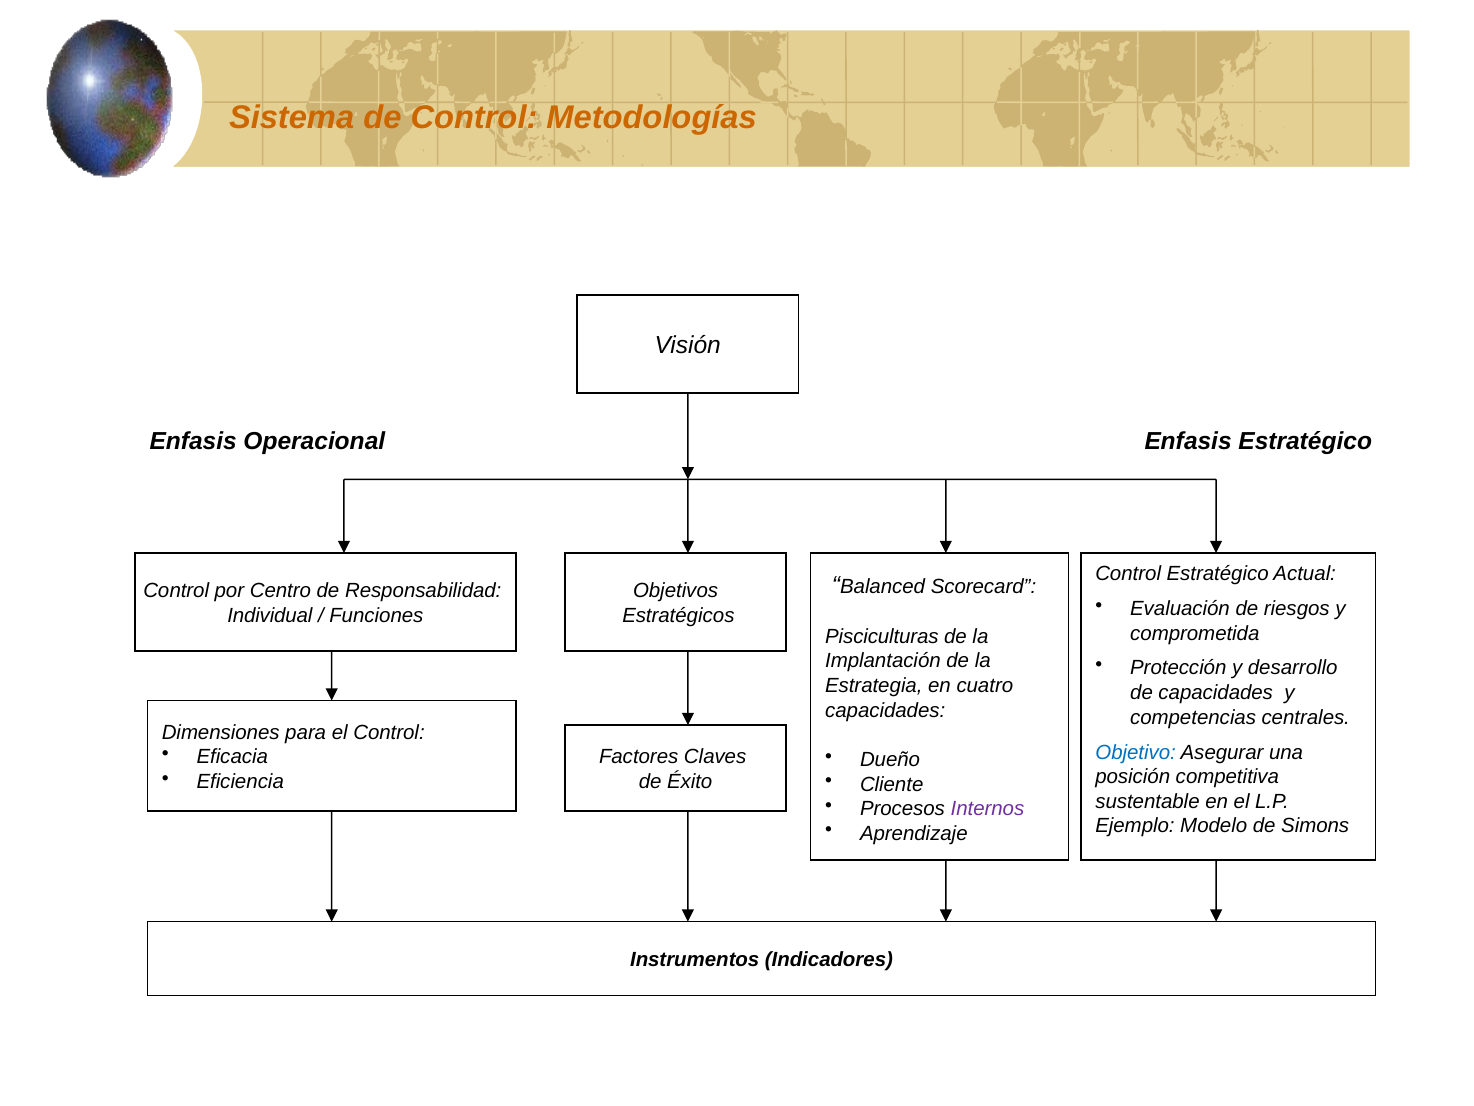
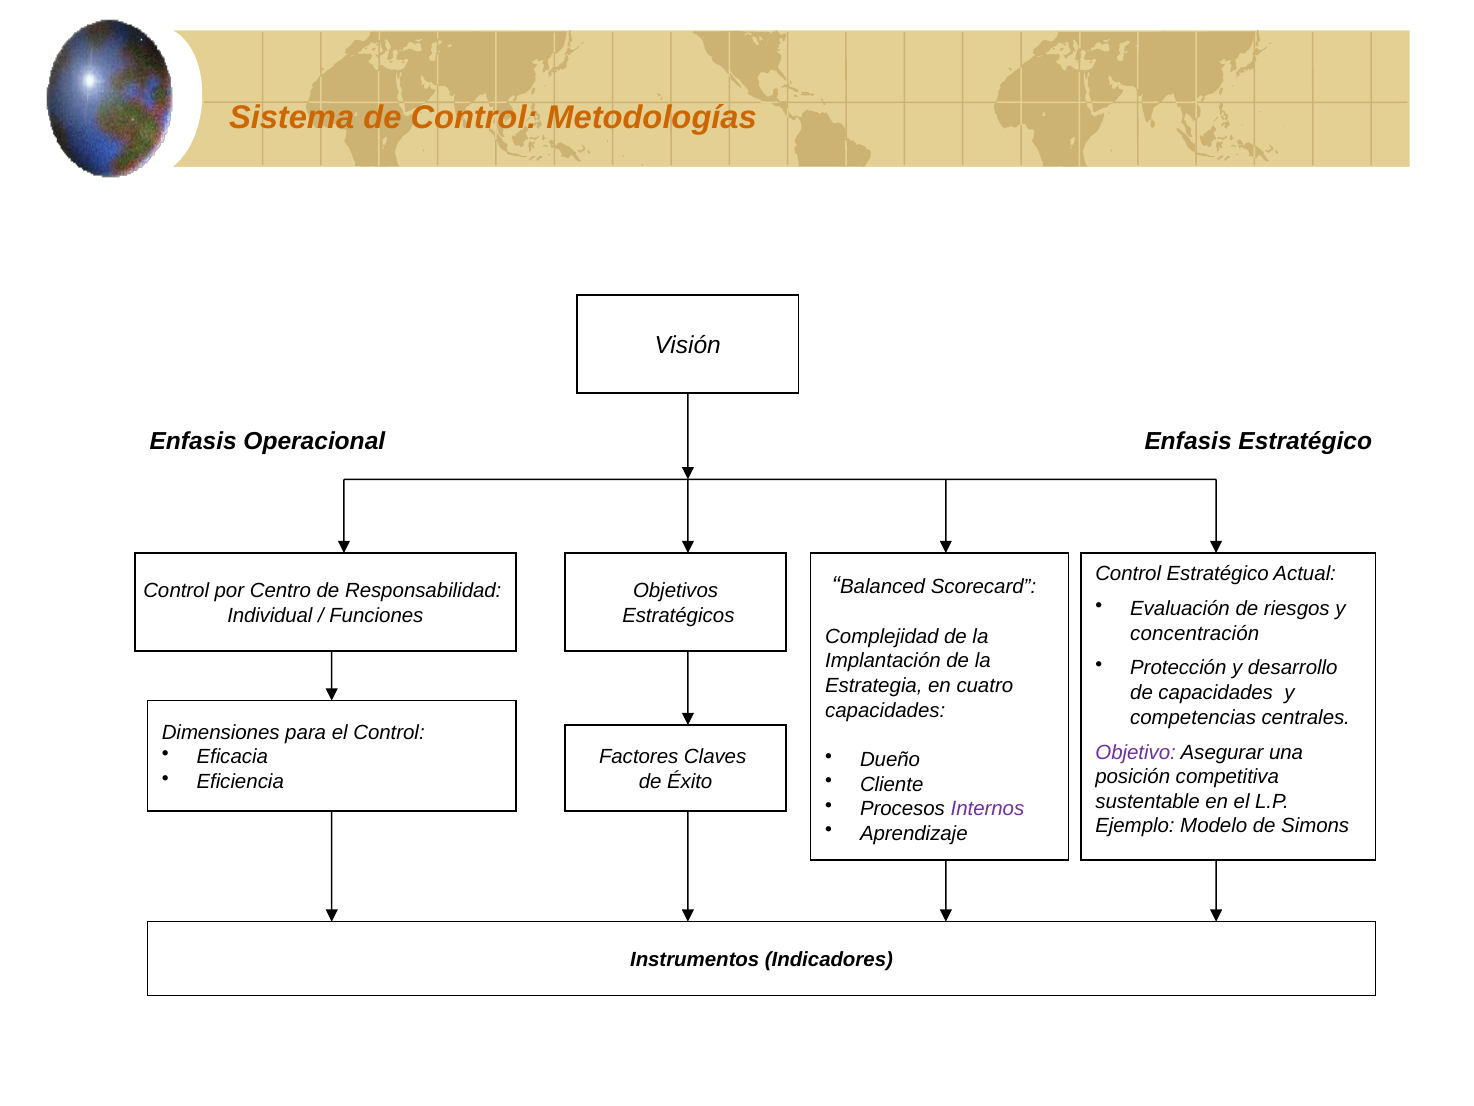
comprometida: comprometida -> concentración (1195, 633)
Pisciculturas: Pisciculturas -> Complejidad (882, 636)
Objetivo colour: blue -> purple (1136, 752)
